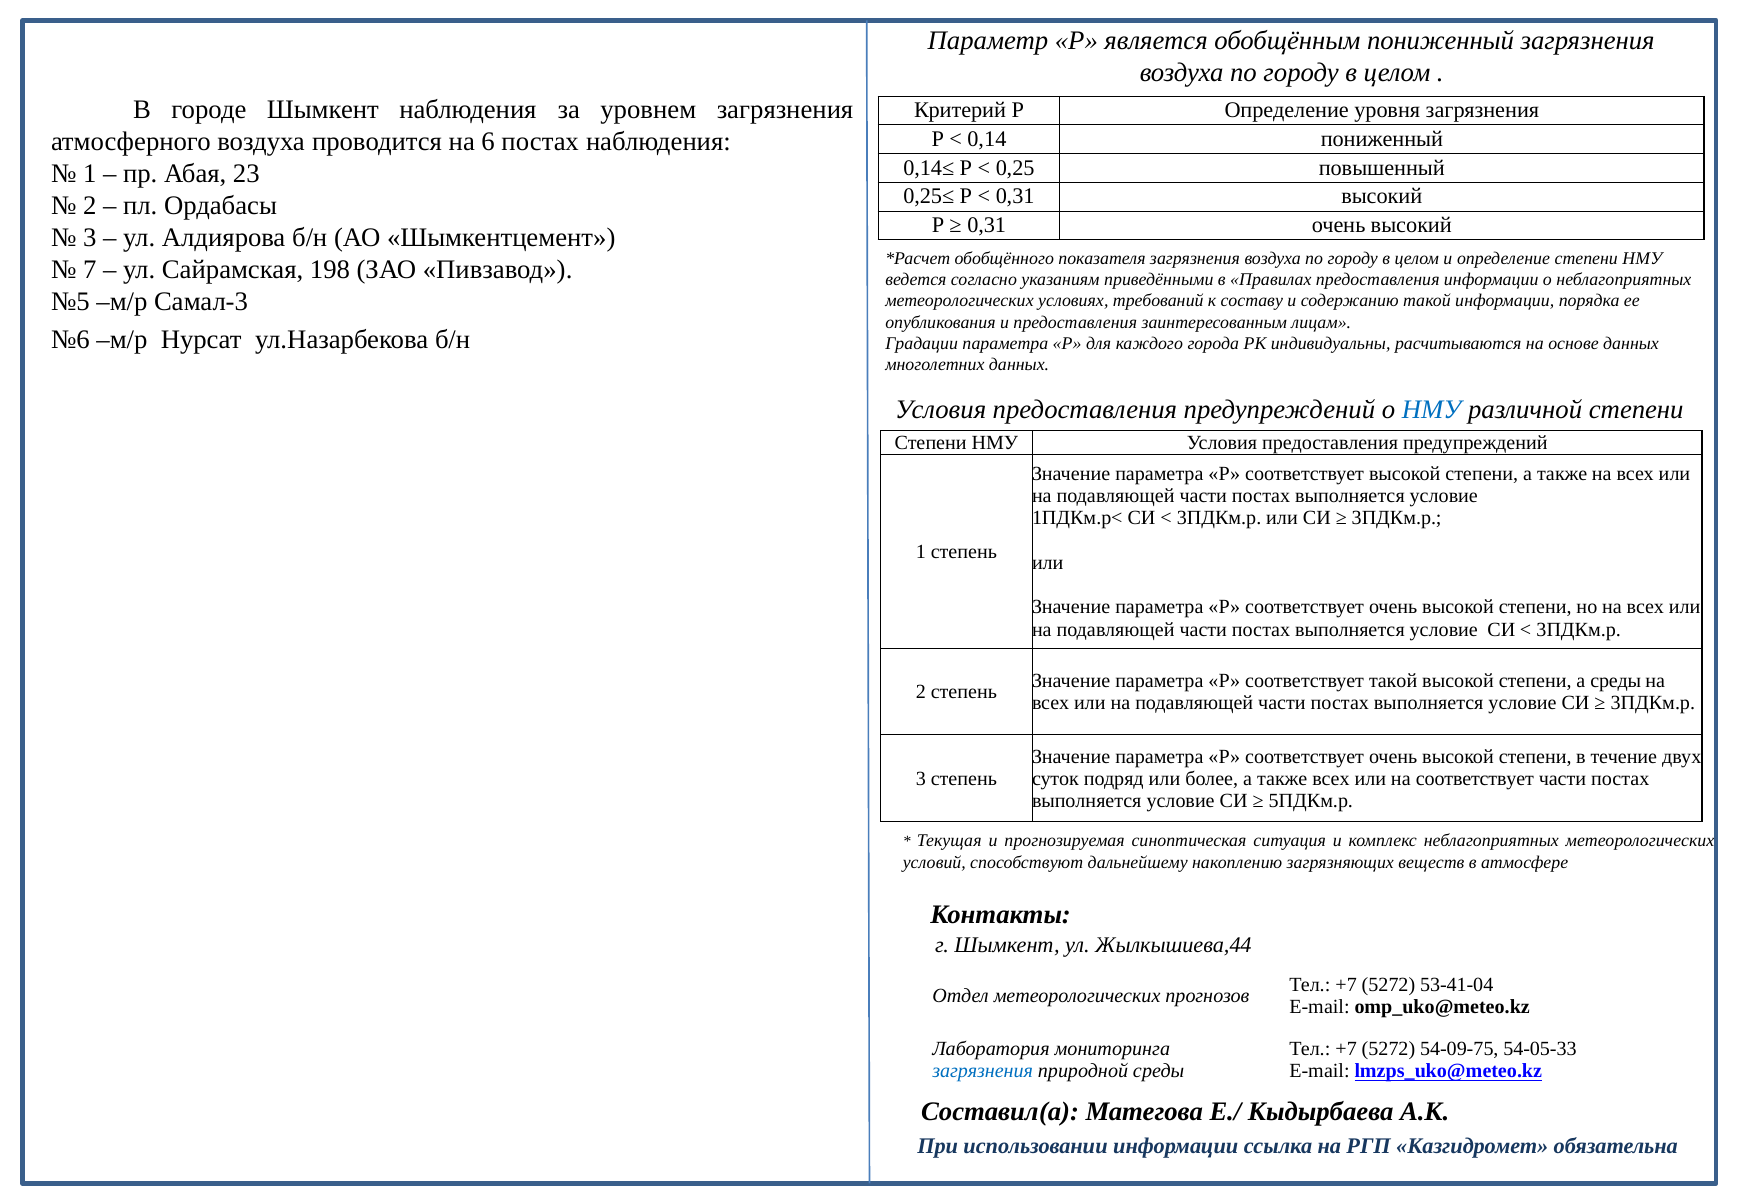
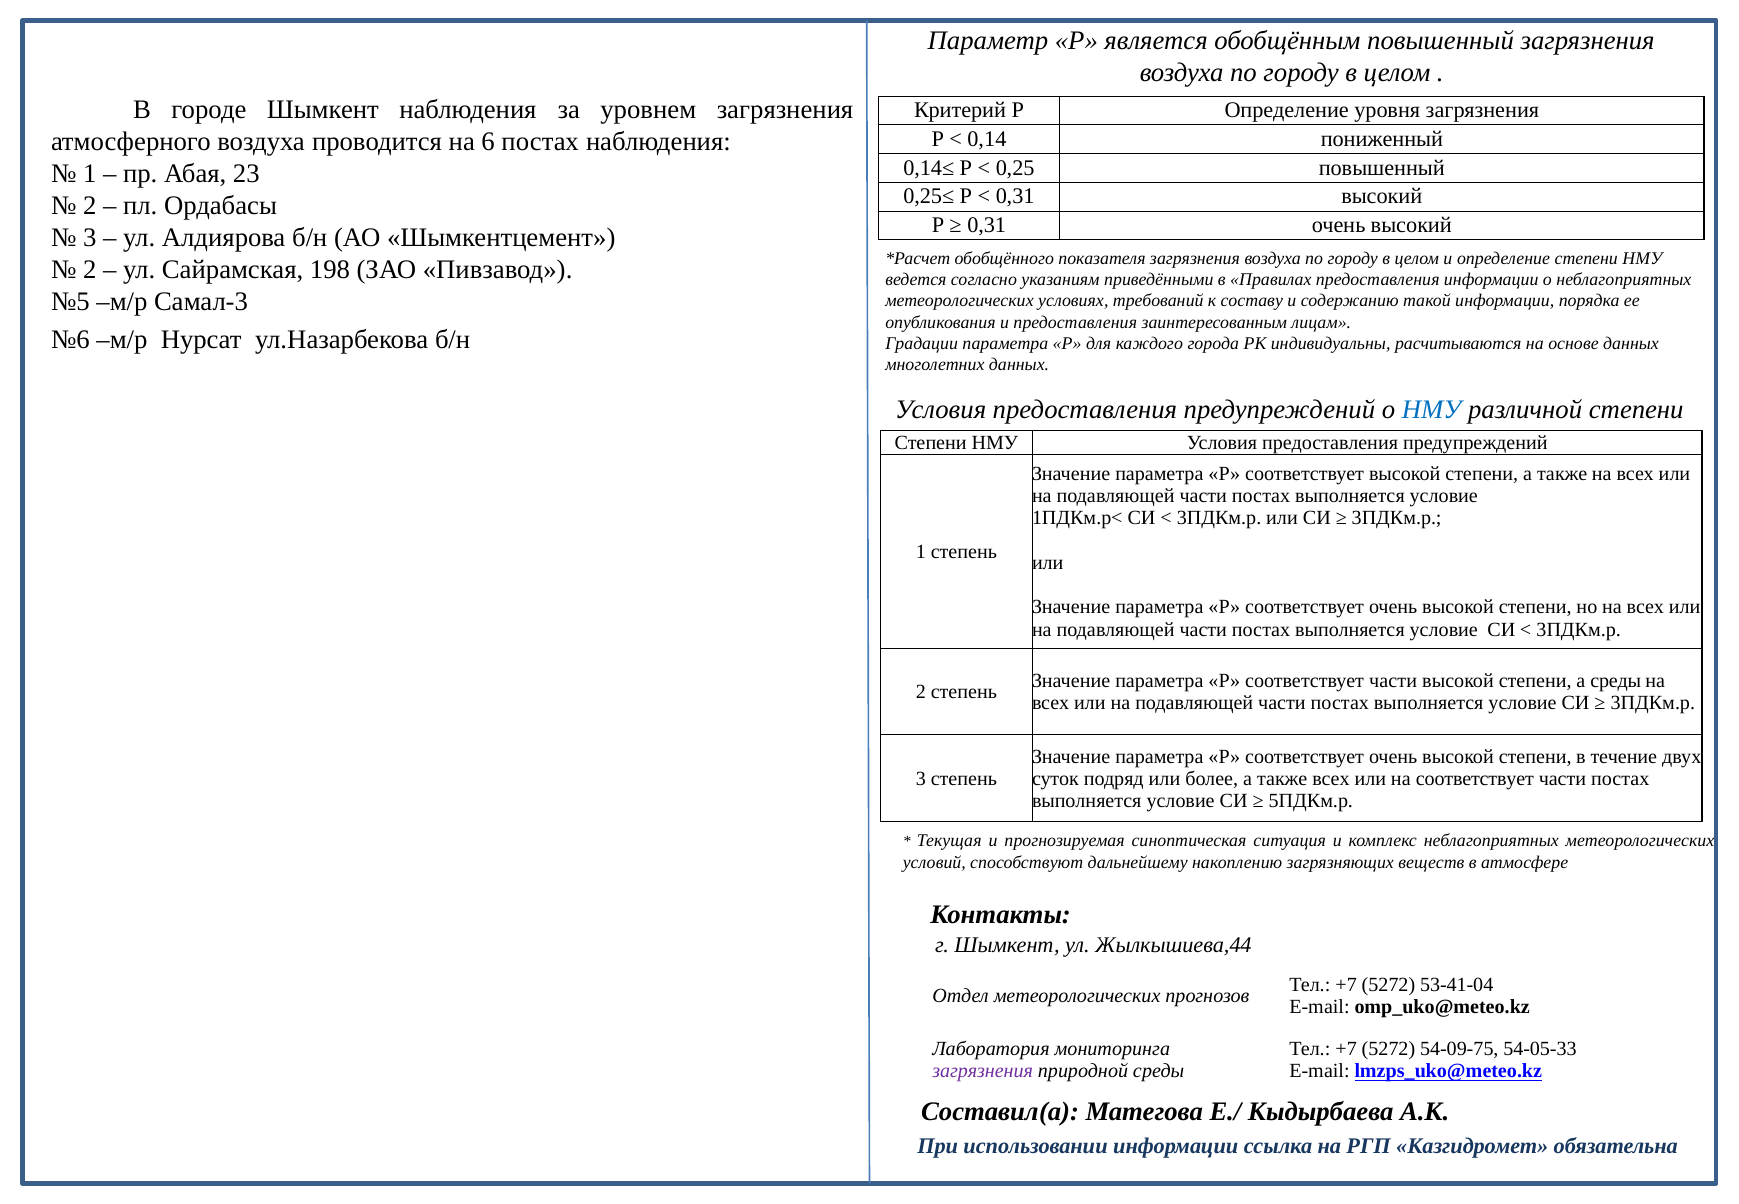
обобщённым пониженный: пониженный -> повышенный (1440, 41)
7: 7 -> 2 (90, 270)
Р соответствует такой: такой -> части (1393, 681)
загрязнения colour: blue -> purple (983, 1071)
